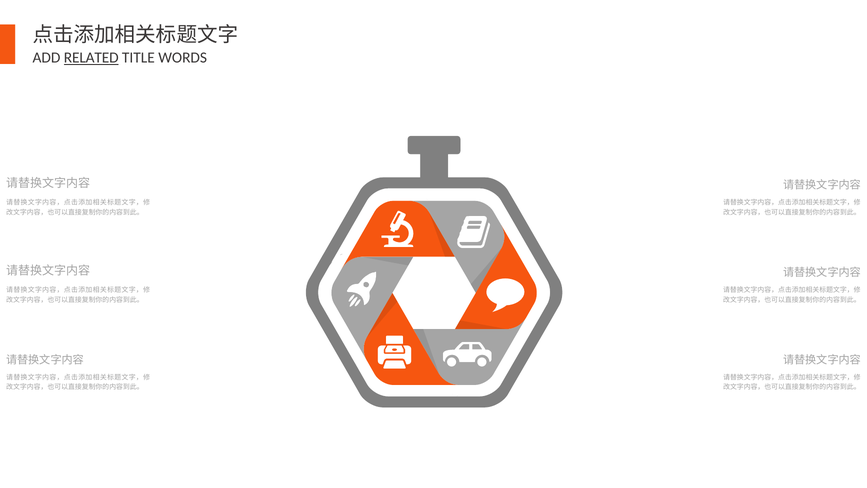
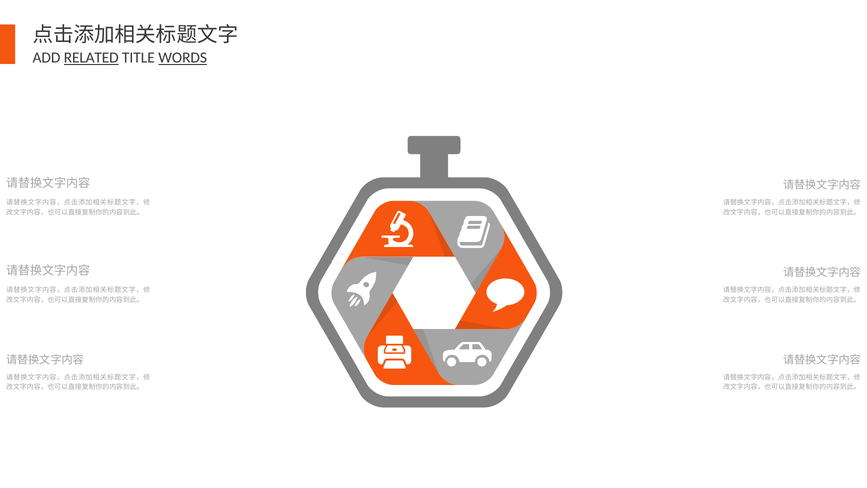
WORDS underline: none -> present (183, 58)
